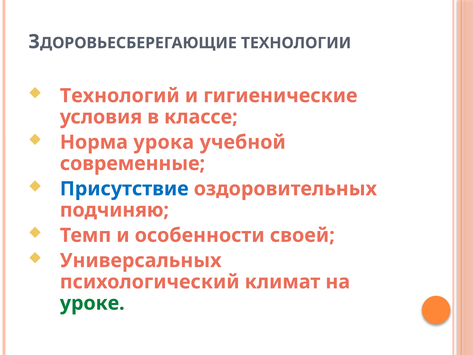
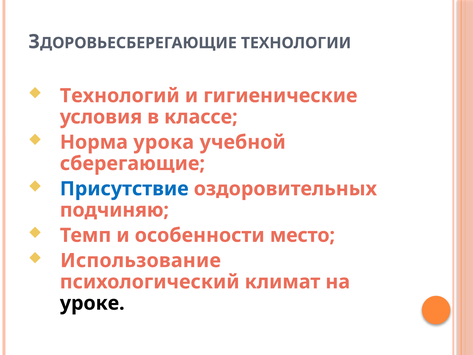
современные: современные -> сберегающие (132, 163)
своей: своей -> место (302, 235)
Универсальных: Универсальных -> Использование (141, 260)
уроке colour: green -> black (92, 303)
